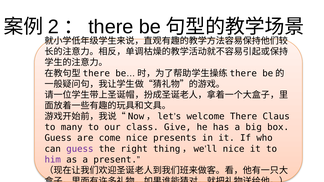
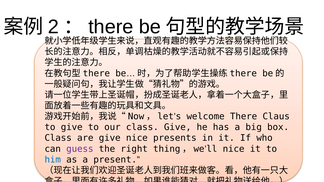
to many: many -> give (72, 127)
Guess: Guess -> Class (58, 138)
are come: come -> give (110, 138)
him colour: purple -> blue (53, 160)
